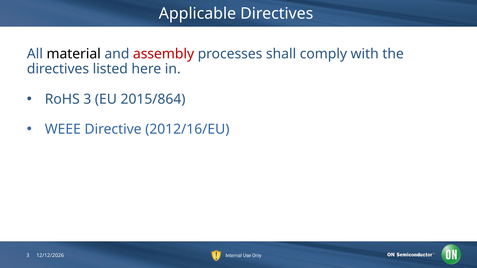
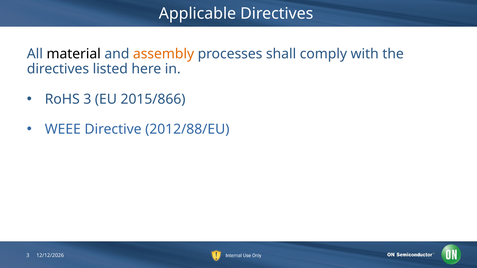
assembly colour: red -> orange (164, 54)
2015/864: 2015/864 -> 2015/866 (153, 99)
2012/16/EU: 2012/16/EU -> 2012/88/EU (187, 129)
